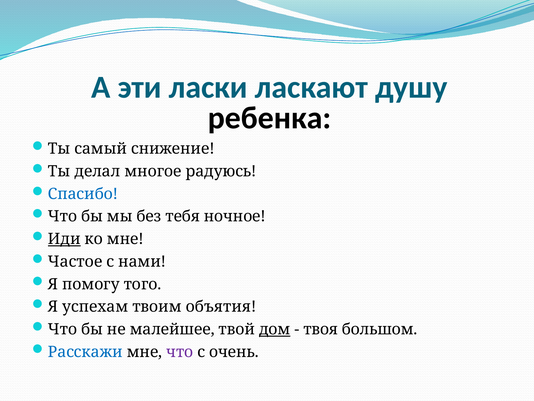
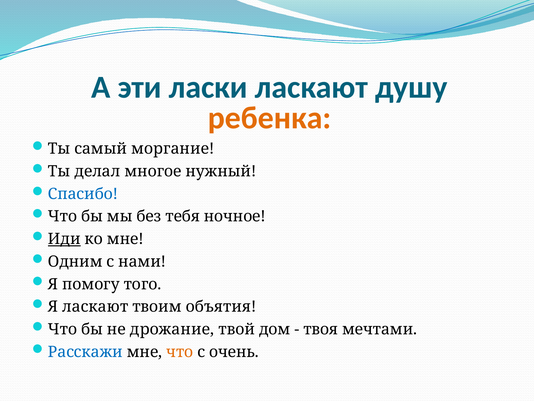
ребенка colour: black -> orange (269, 118)
снижение: снижение -> моргание (173, 149)
радуюсь: радуюсь -> нужный (221, 171)
Частое: Частое -> Одним (75, 261)
Я успехам: успехам -> ласкают (95, 306)
малейшее: малейшее -> дрожание (172, 329)
дом underline: present -> none (275, 329)
большом: большом -> мечтами (380, 329)
что colour: purple -> orange (180, 351)
